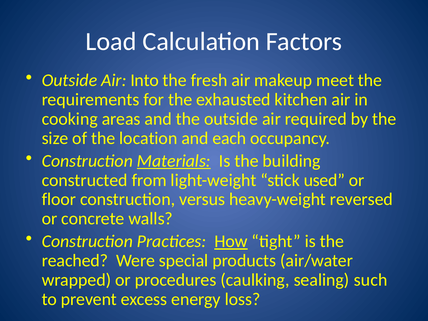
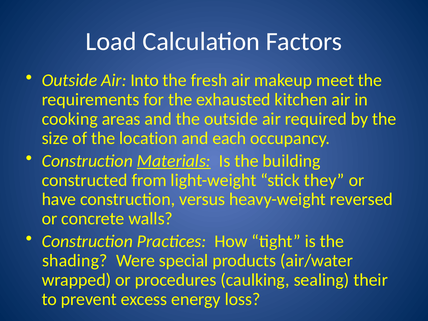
used: used -> they (324, 180)
floor: floor -> have (59, 199)
How underline: present -> none (231, 241)
reached: reached -> shading (75, 261)
such: such -> their (371, 280)
